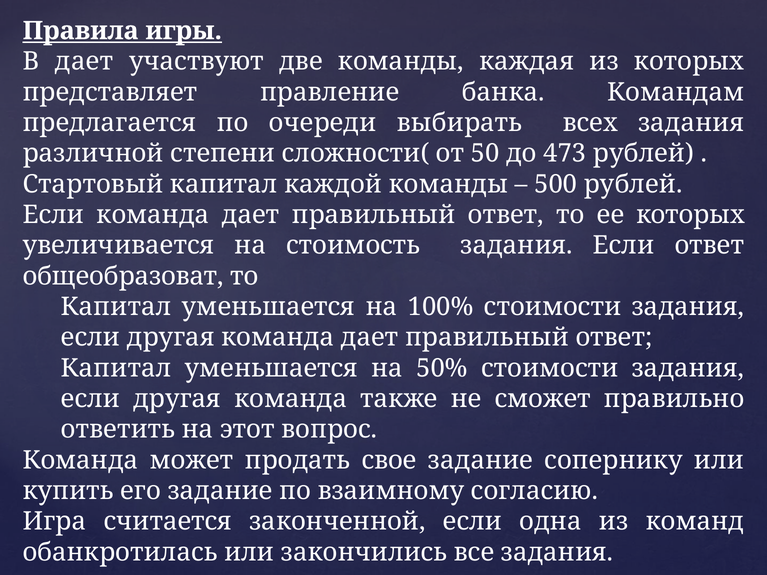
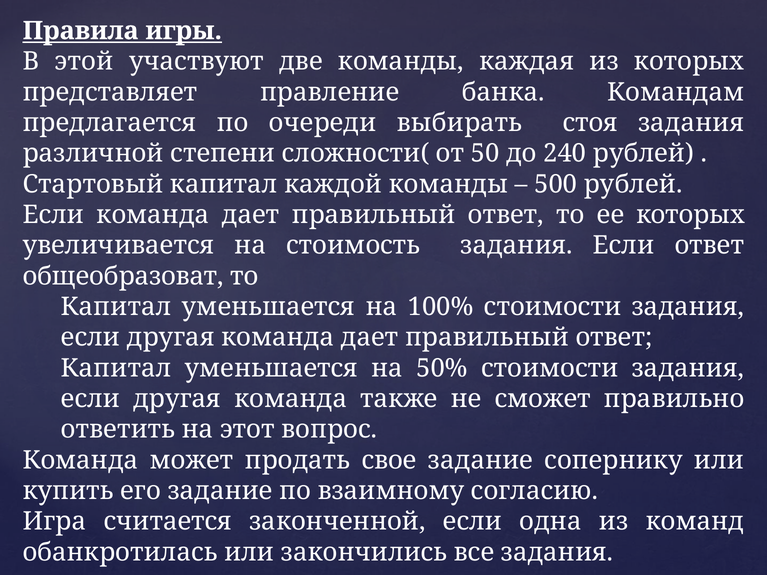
В дает: дает -> этой (84, 61)
всех: всех -> стоя (590, 123)
473: 473 -> 240 (565, 153)
